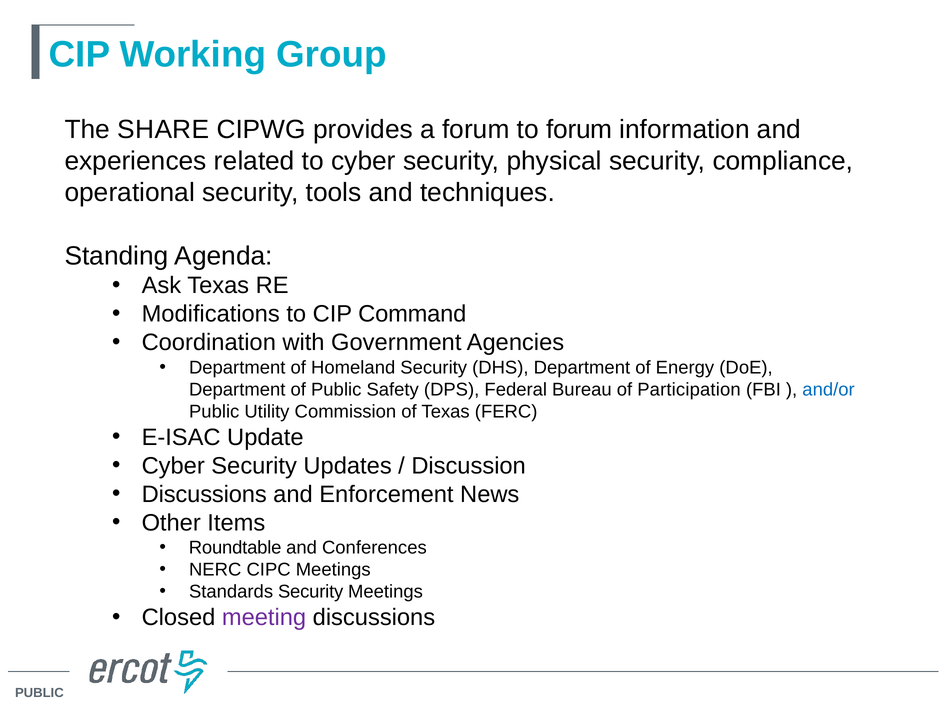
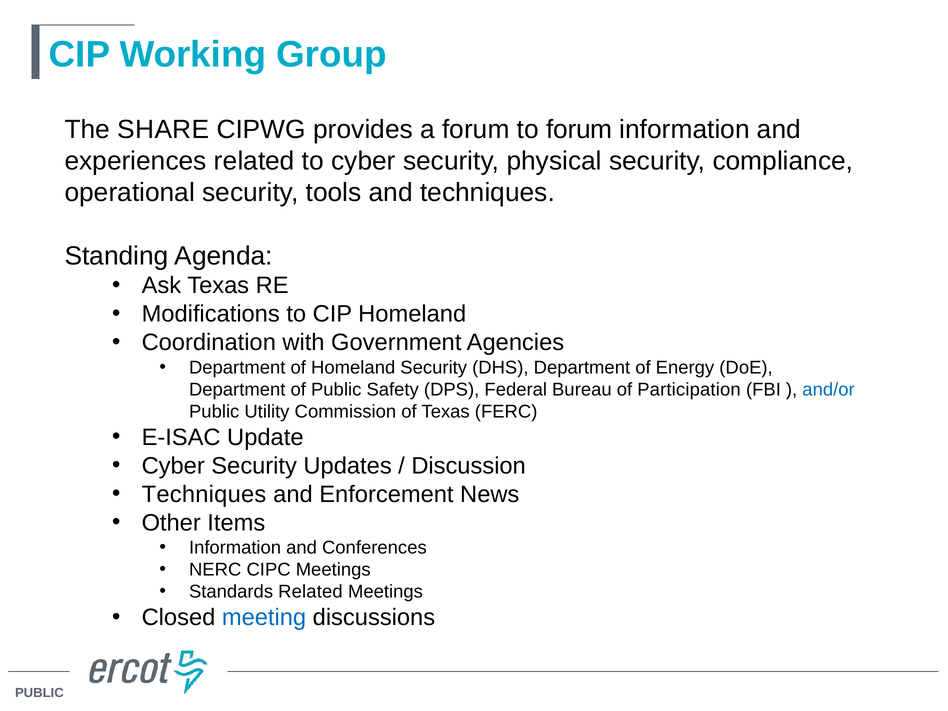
CIP Command: Command -> Homeland (412, 314)
Discussions: Discussions -> Techniques (204, 494)
Roundtable: Roundtable -> Information (235, 548)
Standards Security: Security -> Related (310, 592)
meeting colour: purple -> blue (264, 618)
